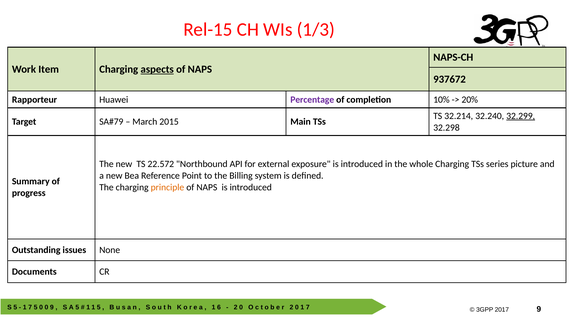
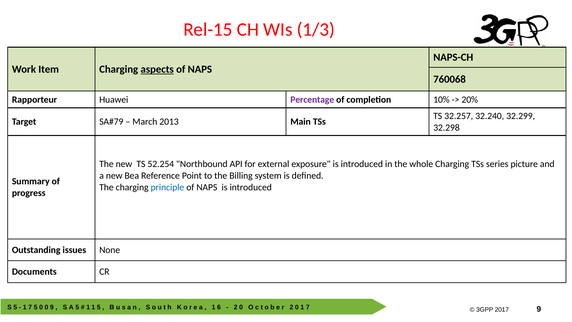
937672: 937672 -> 760068 (450, 79)
32.214: 32.214 -> 32.257 (459, 116)
32.299 underline: present -> none (521, 116)
2015: 2015 -> 2013 (169, 122)
22.572: 22.572 -> 52.254 (161, 164)
principle colour: orange -> blue (167, 187)
